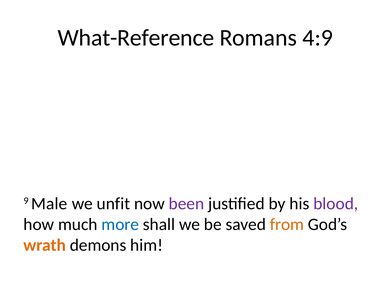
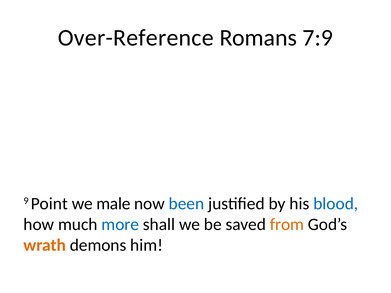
What-Reference: What-Reference -> Over-Reference (136, 38)
4:9: 4:9 -> 7:9 (318, 38)
Male: Male -> Point (49, 204)
unfit: unfit -> male (113, 204)
been colour: purple -> blue (186, 204)
blood colour: purple -> blue (336, 204)
